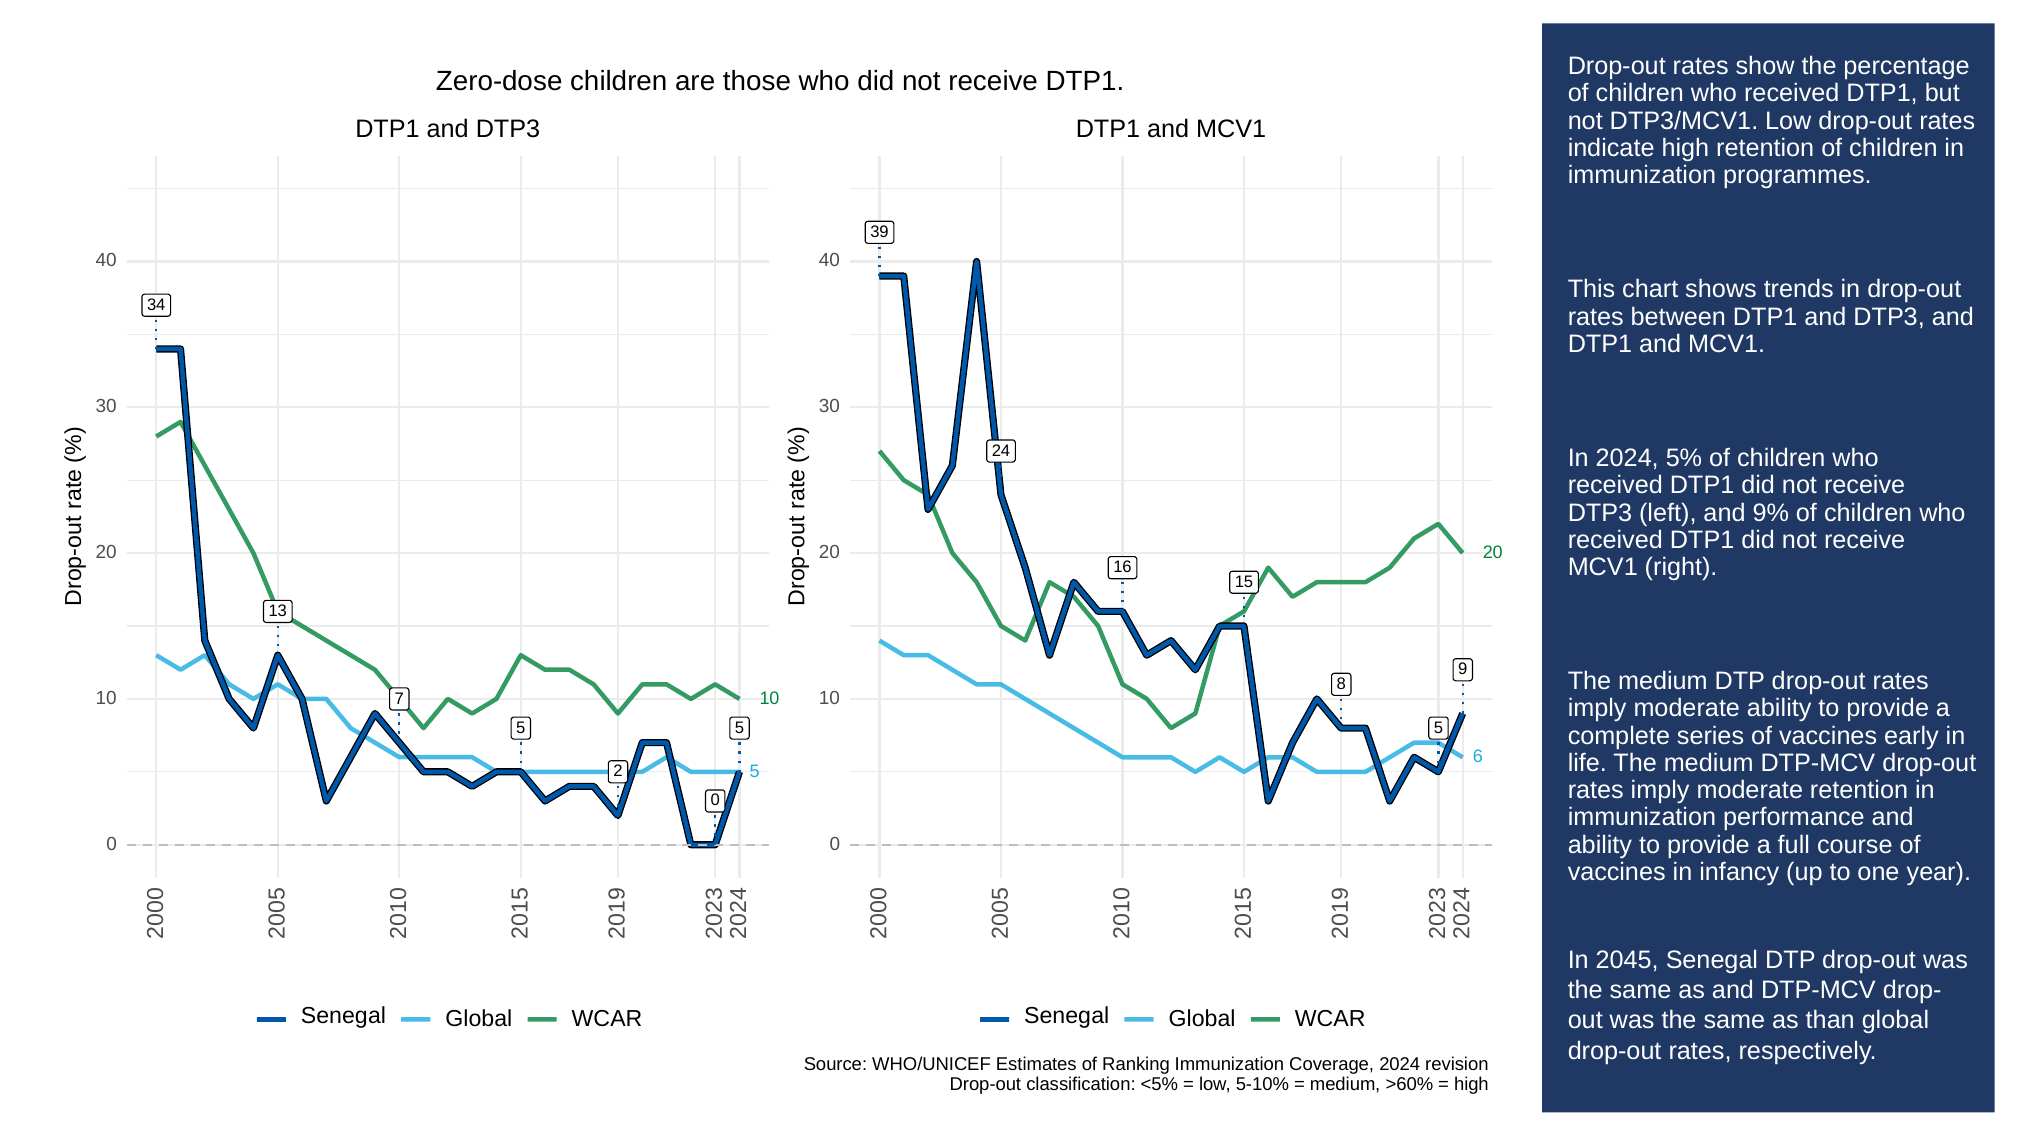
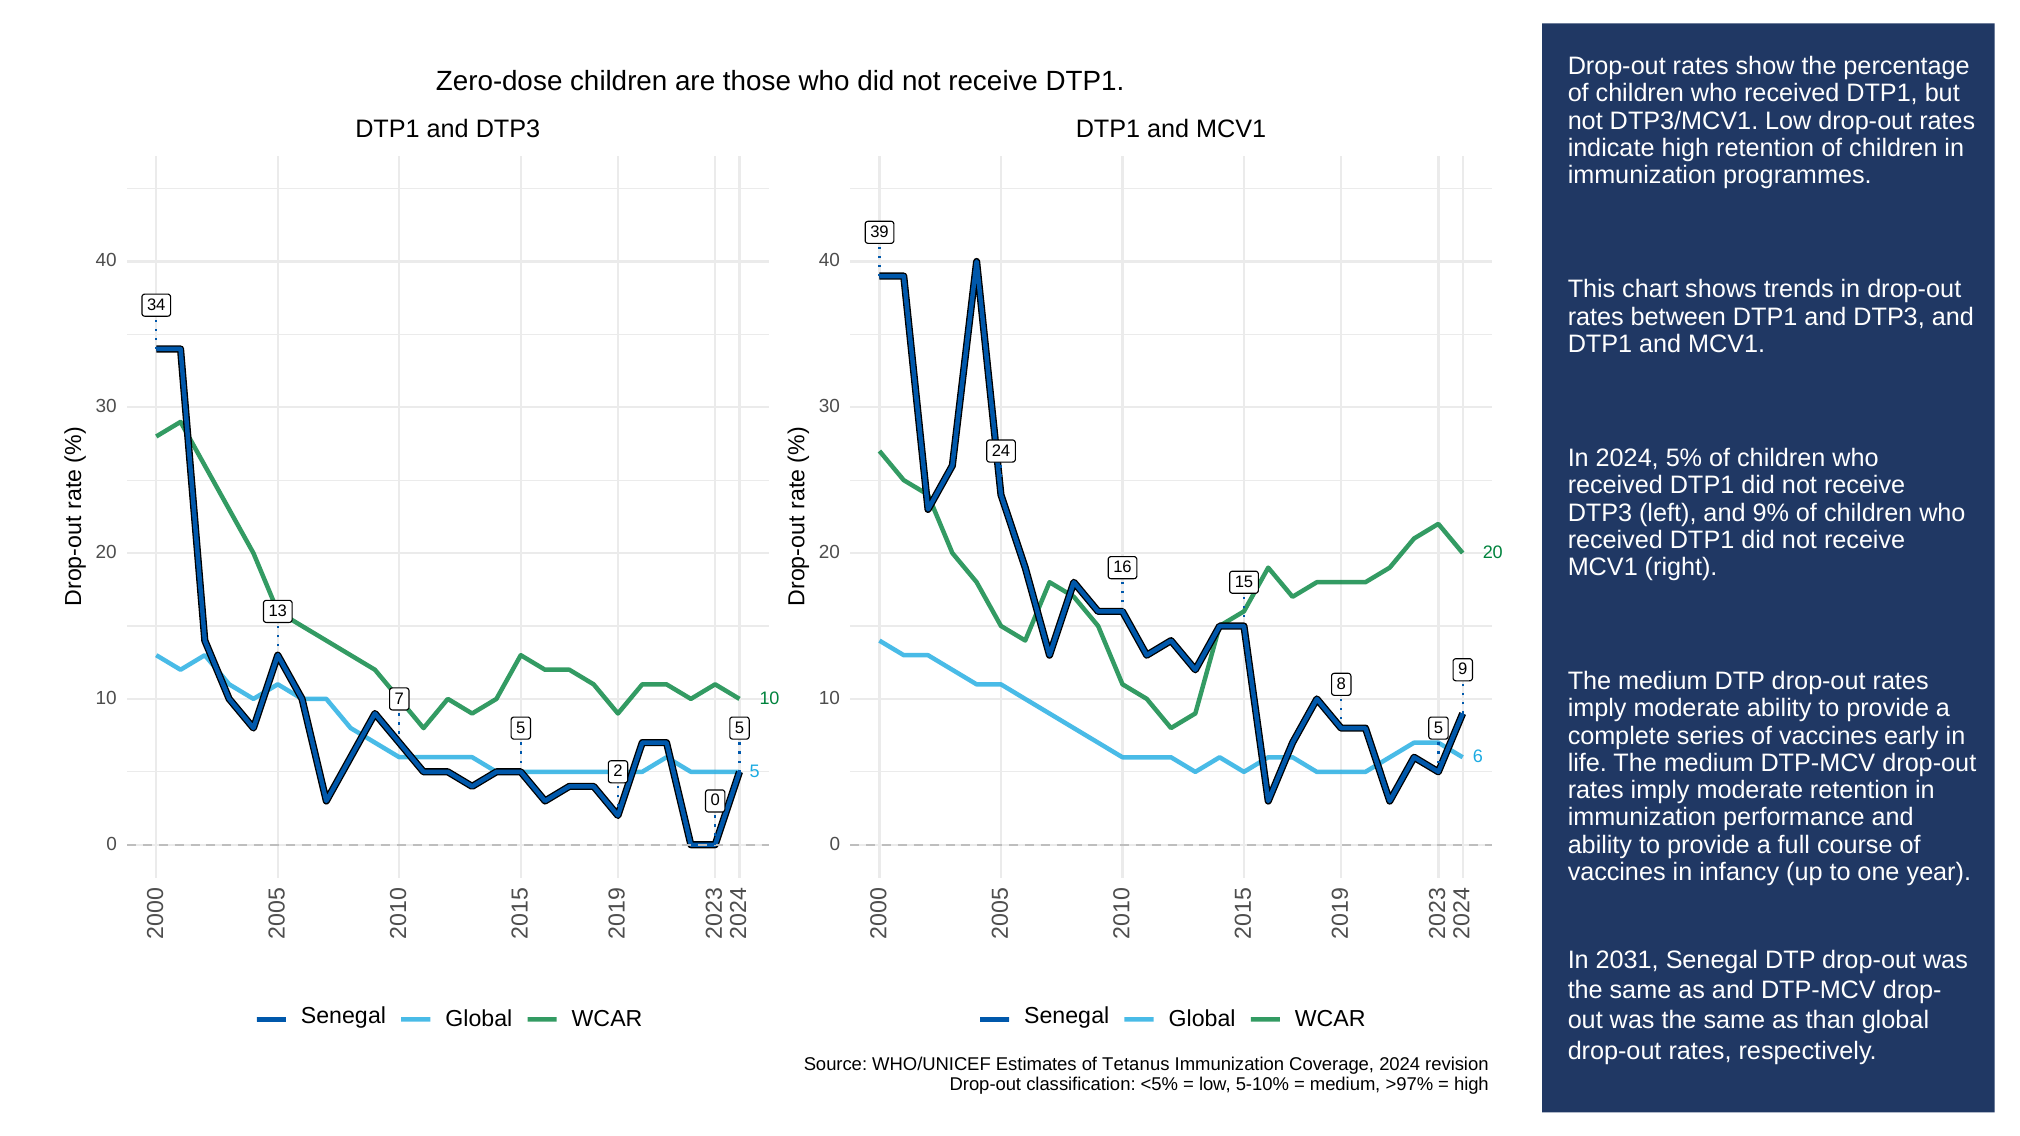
2045: 2045 -> 2031 (1627, 960)
Ranking: Ranking -> Tetanus (1136, 1065)
>60%: >60% -> >97% (1409, 1085)
